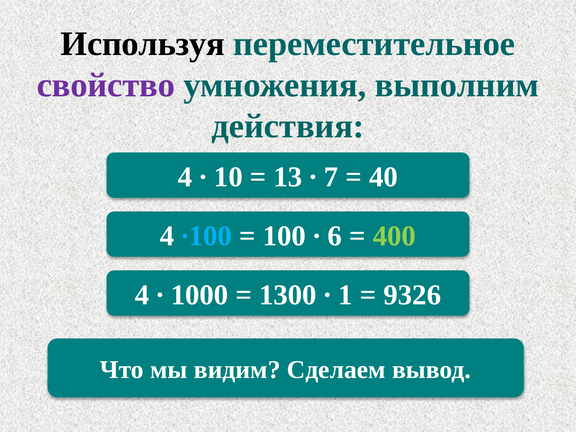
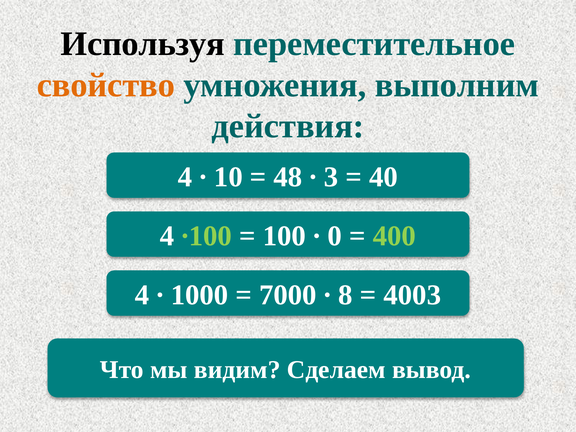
свойство colour: purple -> orange (106, 85)
13: 13 -> 48 (288, 177)
7: 7 -> 3 (331, 177)
∙100 colour: light blue -> light green (207, 236)
6: 6 -> 0 (335, 236)
1300: 1300 -> 7000 (288, 295)
1: 1 -> 8 (346, 295)
9326: 9326 -> 4003 (412, 295)
